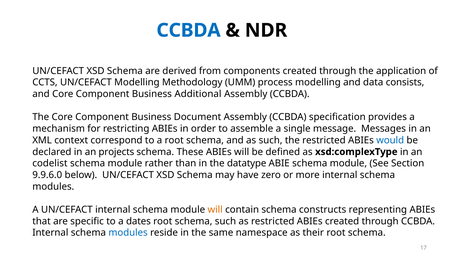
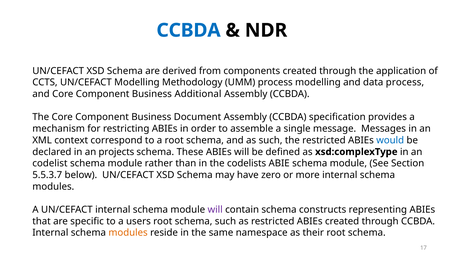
data consists: consists -> process (405, 82)
datatype: datatype -> codelists (247, 163)
9.9.6.0: 9.9.6.0 -> 5.5.3.7 (47, 175)
will colour: orange -> purple (215, 210)
dates: dates -> users (138, 221)
modules colour: blue -> orange (128, 233)
